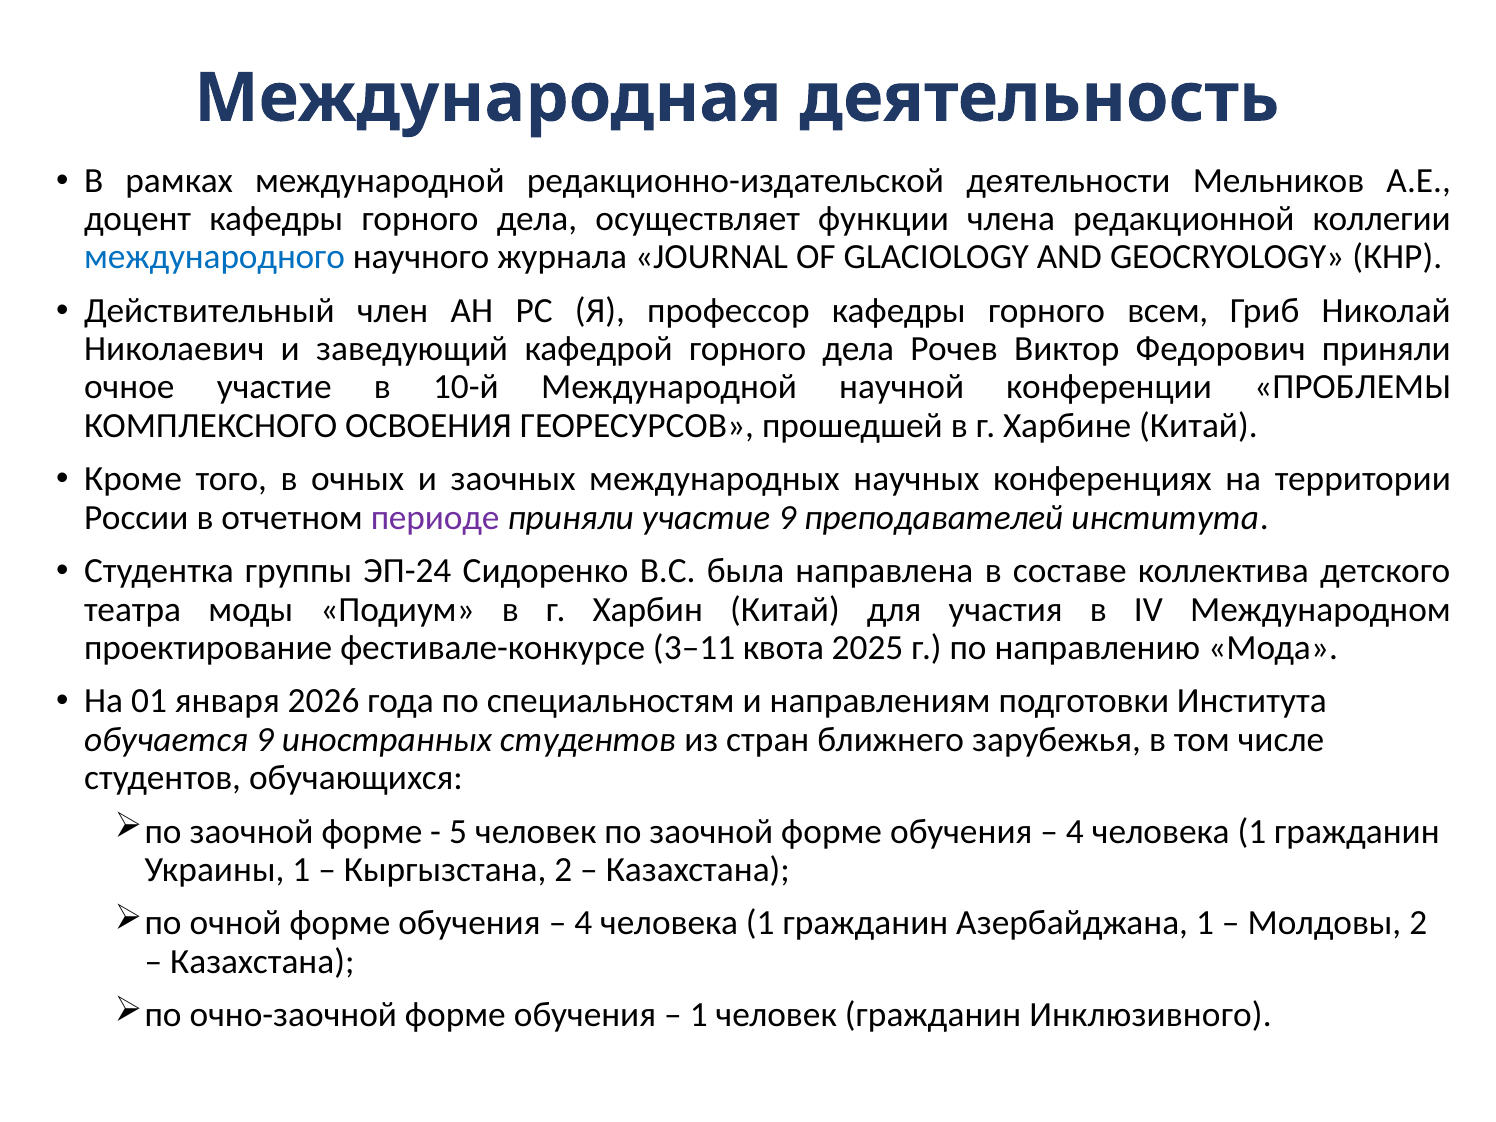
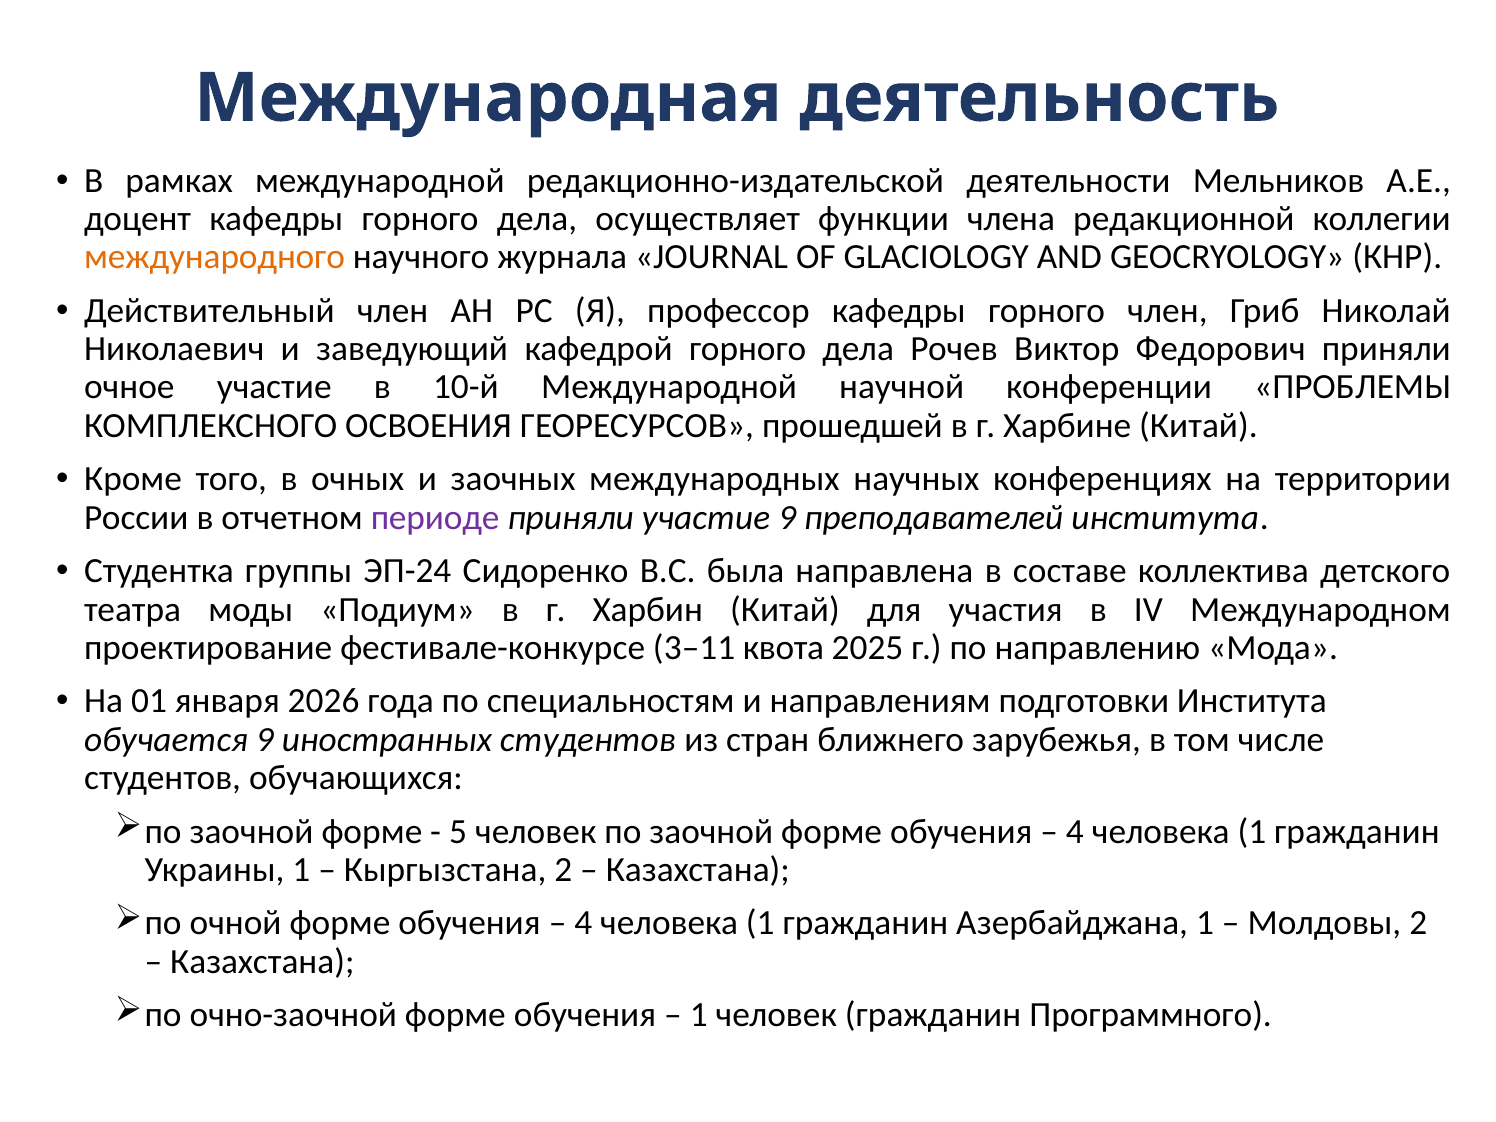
международного colour: blue -> orange (215, 257)
горного всем: всем -> член (1168, 311)
Инклюзивного: Инклюзивного -> Программного (1151, 1015)
